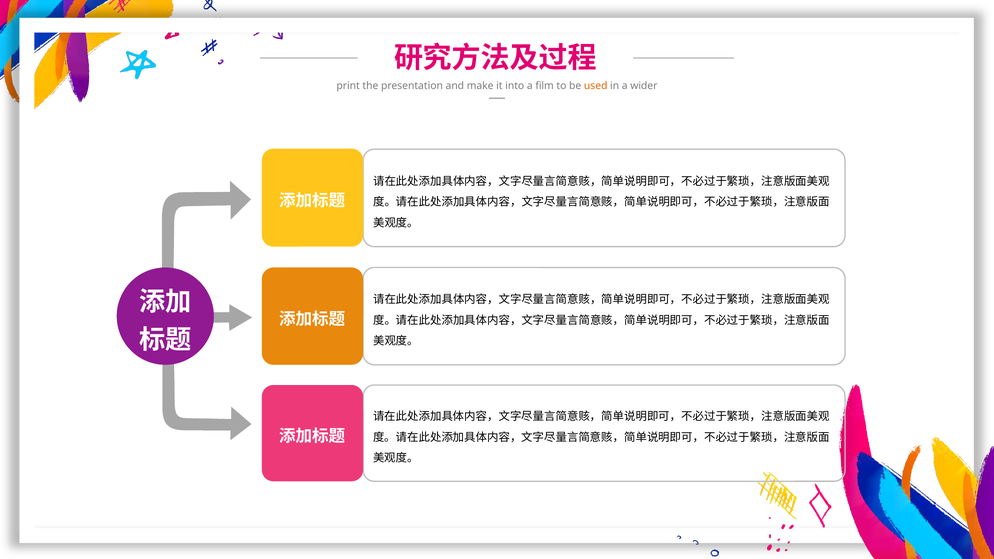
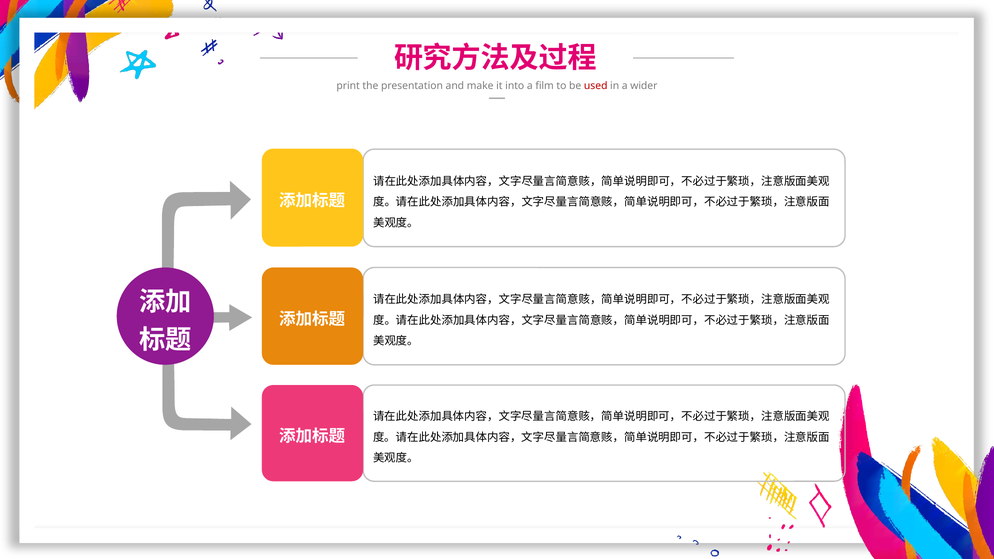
used colour: orange -> red (596, 86)
